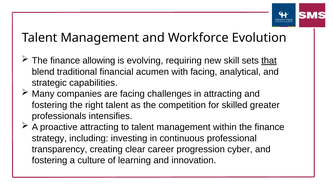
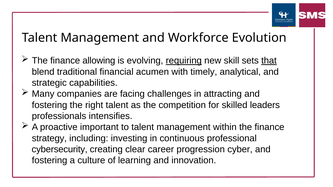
requiring underline: none -> present (184, 61)
with facing: facing -> timely (204, 72)
greater: greater -> leaders (265, 105)
proactive attracting: attracting -> important (99, 127)
transparency: transparency -> cybersecurity (60, 150)
